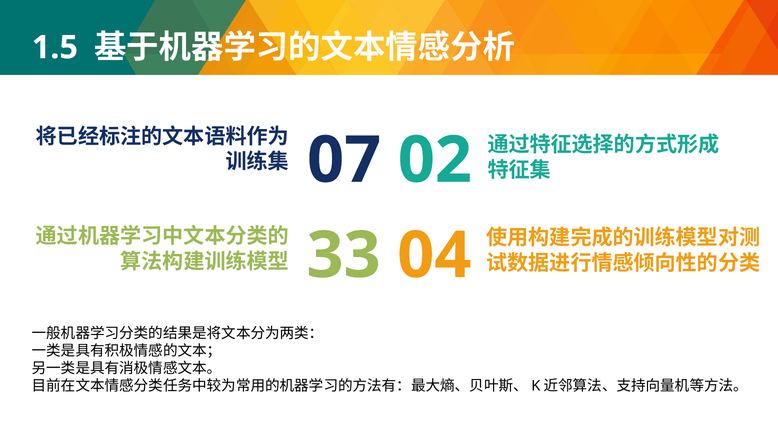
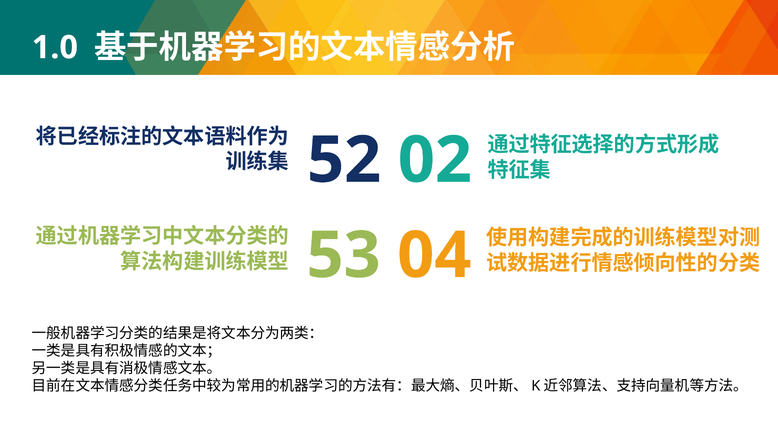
1.5: 1.5 -> 1.0 (55, 47)
07: 07 -> 52 (344, 160)
33: 33 -> 53 (344, 255)
